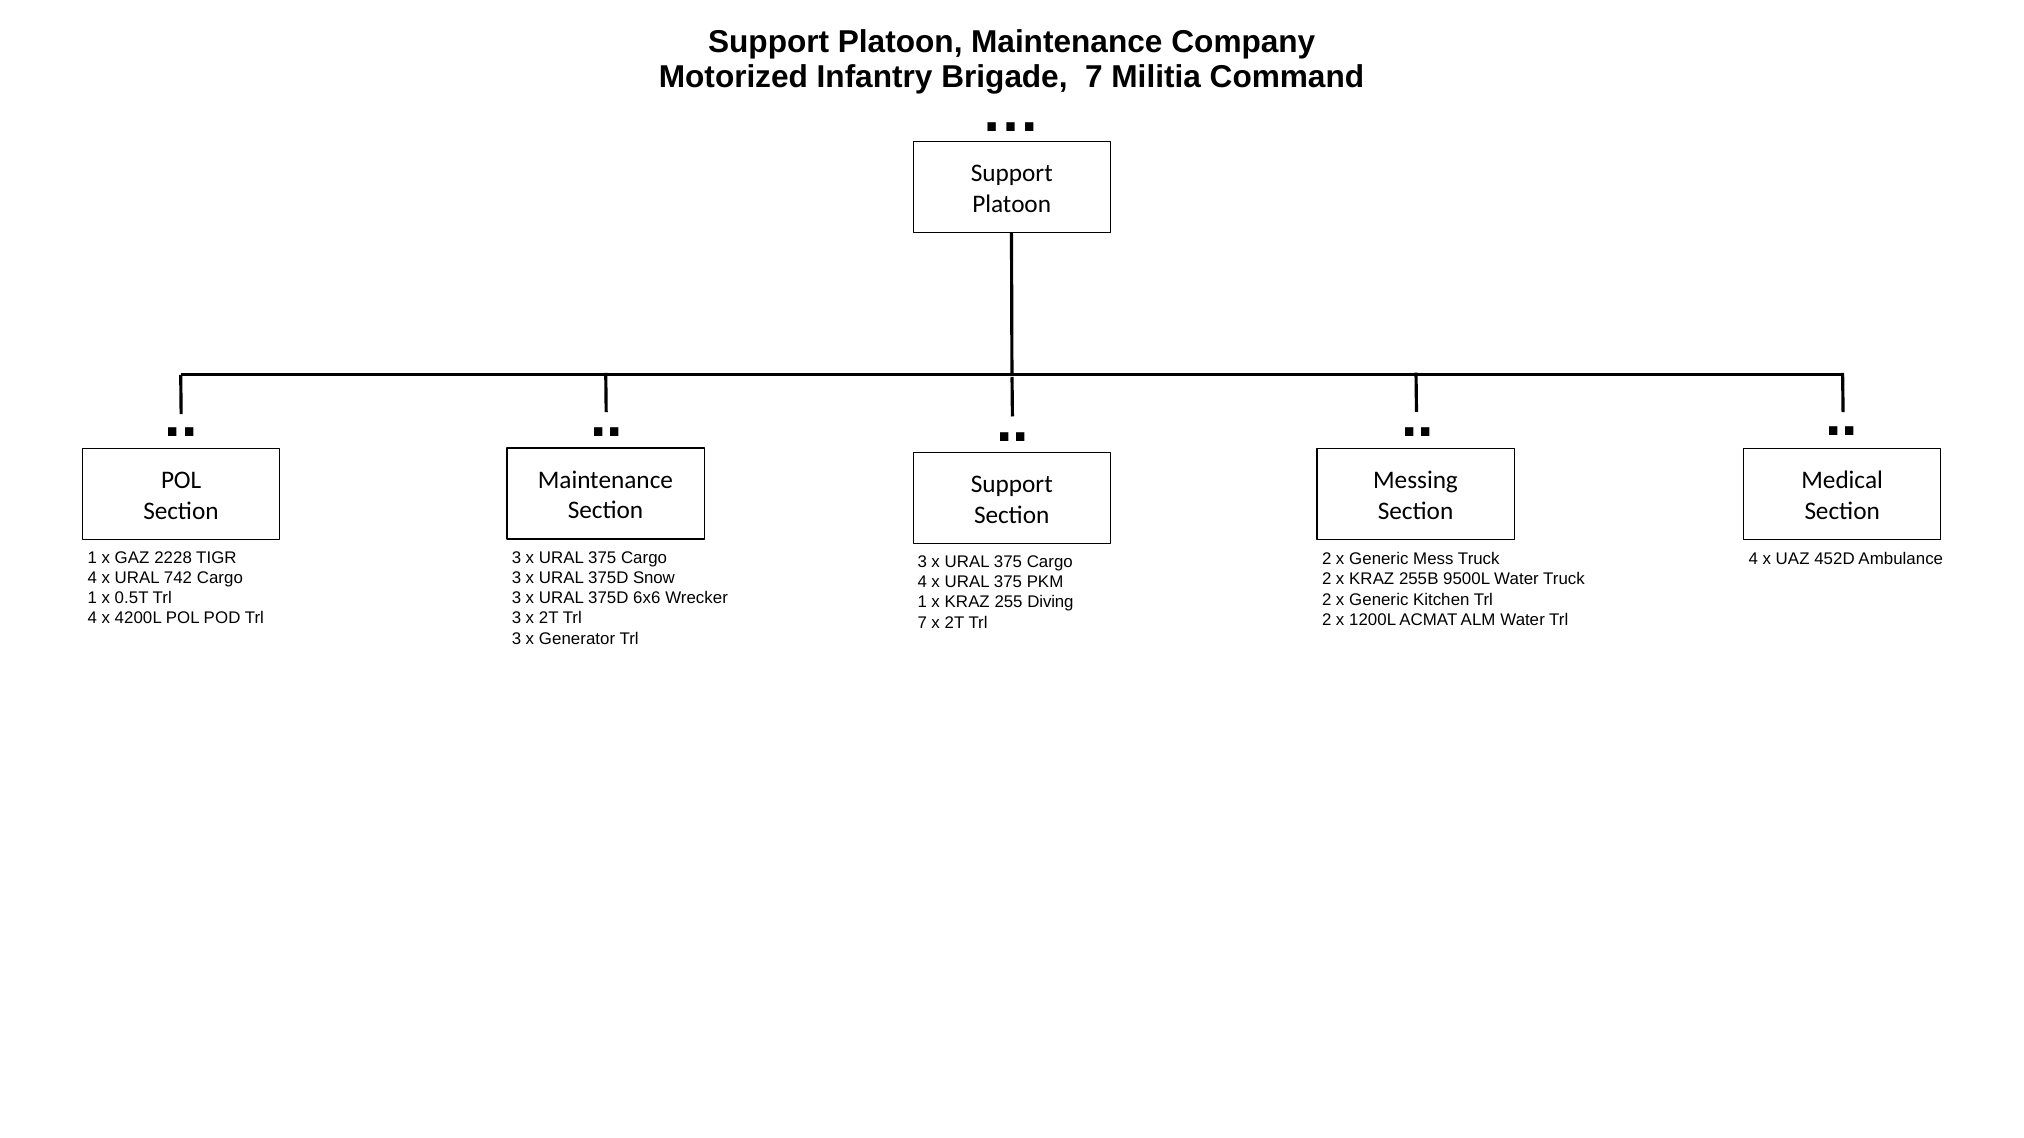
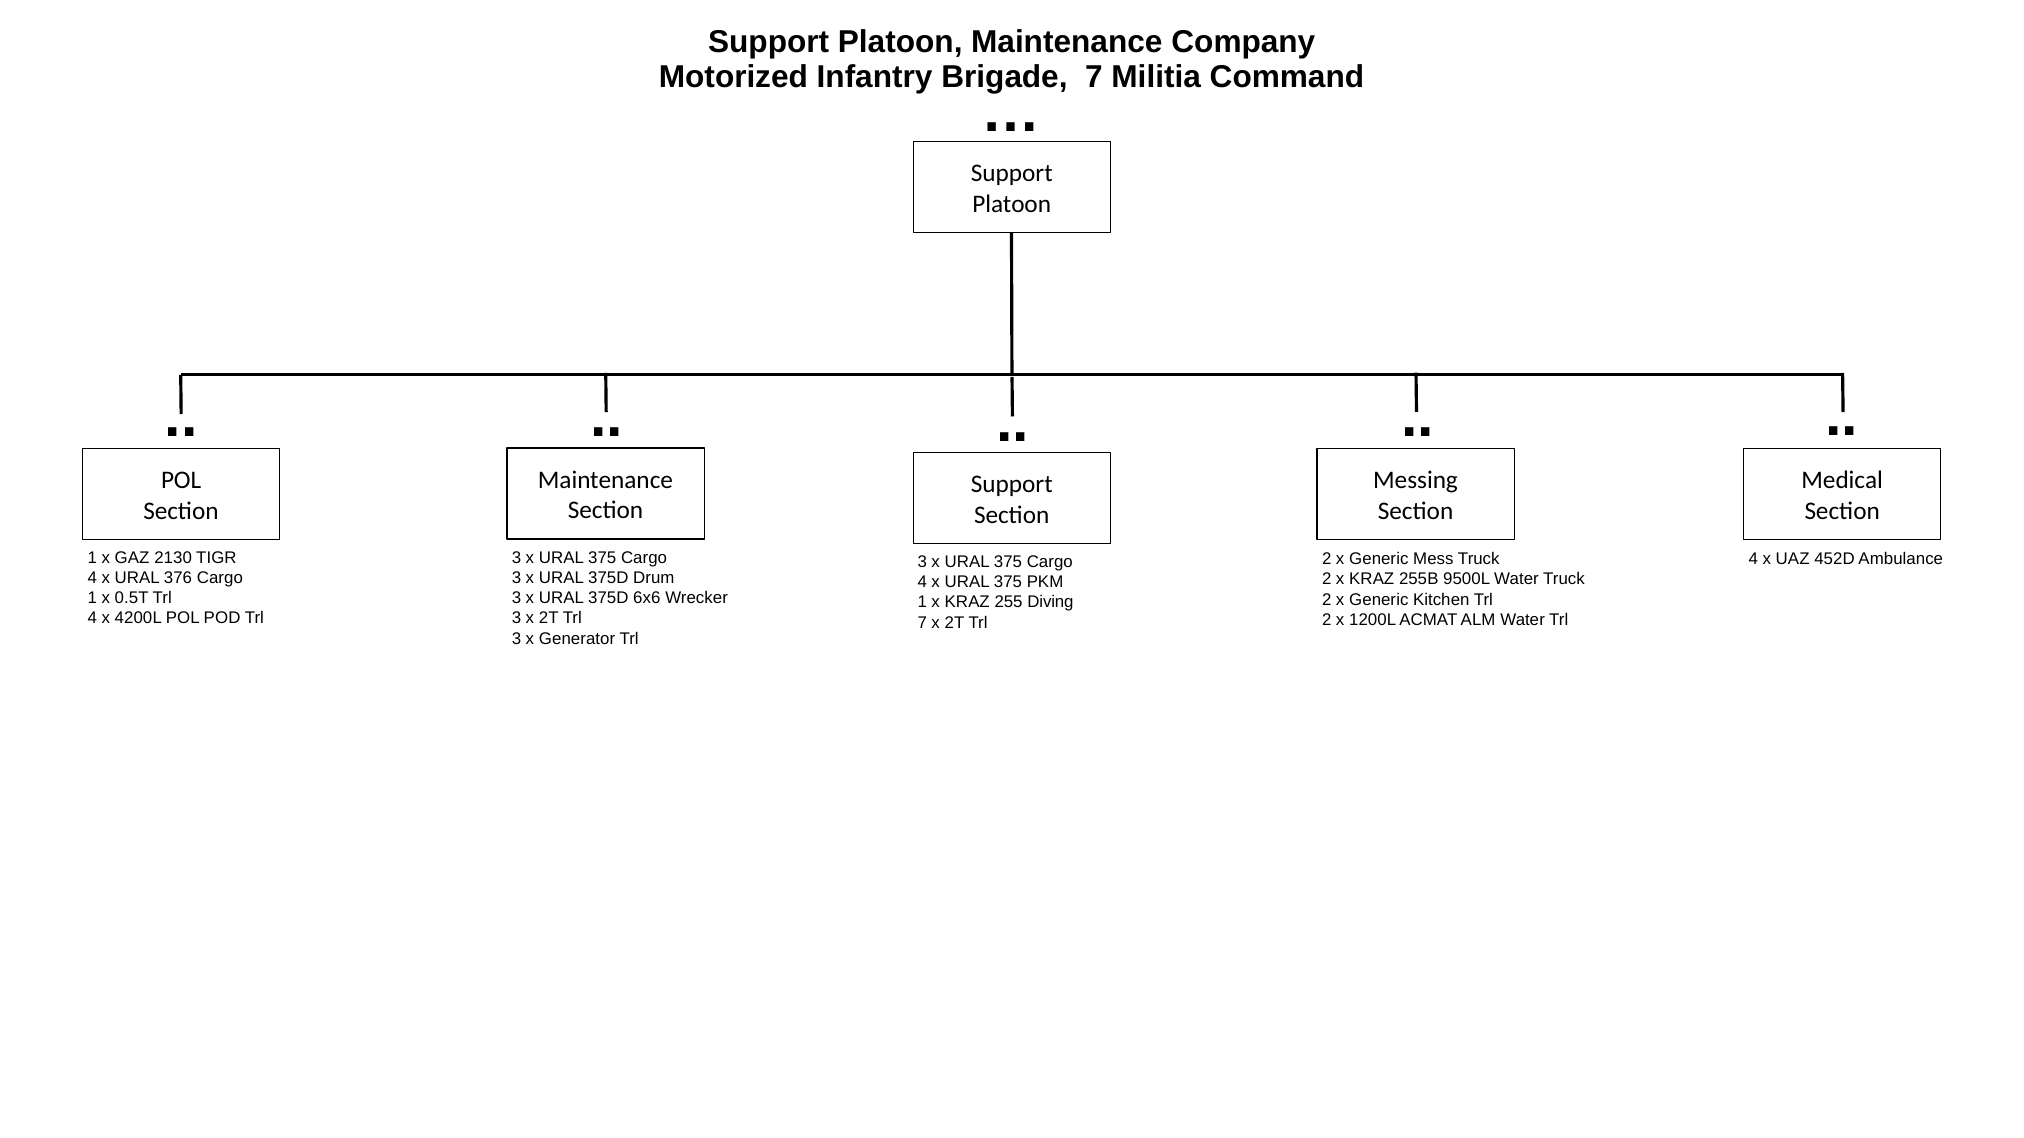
2228: 2228 -> 2130 (173, 558)
742: 742 -> 376 (178, 578)
Snow: Snow -> Drum (654, 578)
